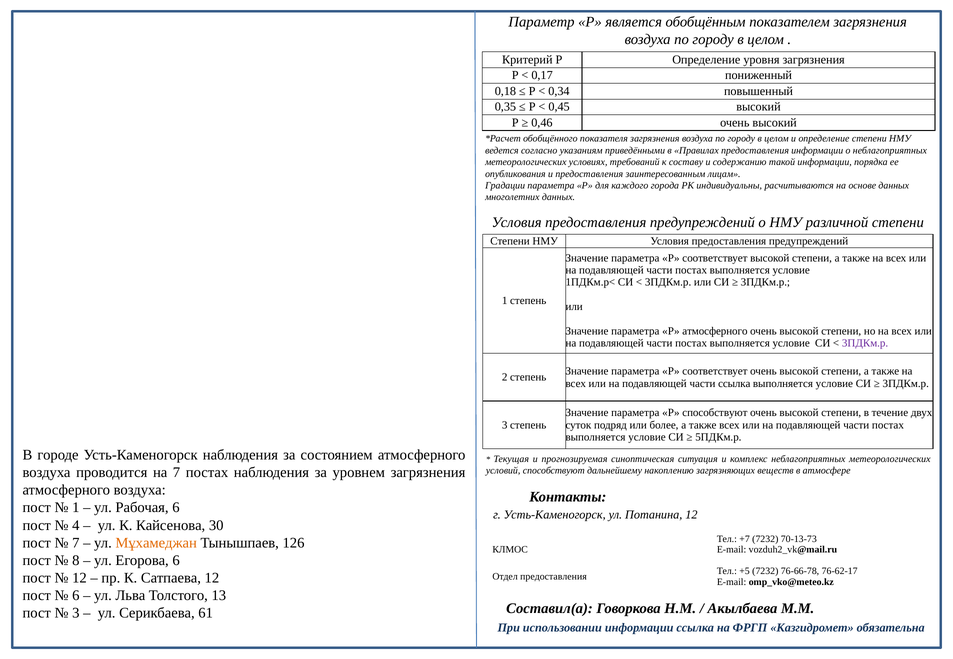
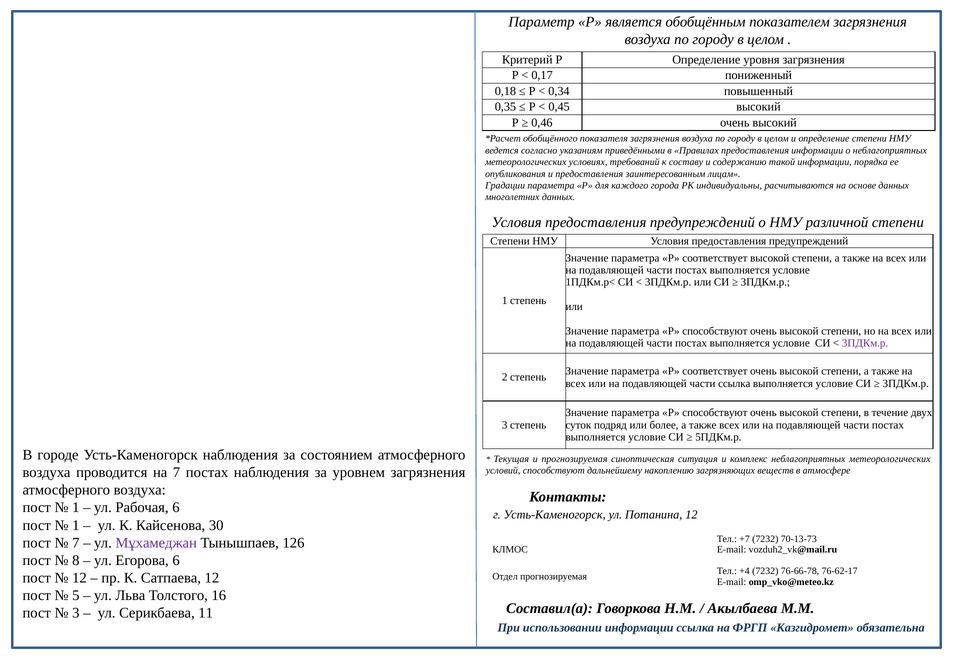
атмосферного: атмосферного -> способствуют (715, 331)
4: 4 -> 1 (76, 526)
Мұхамеджан colour: orange -> purple (156, 543)
+5: +5 -> +4 (745, 572)
Отдел предоставления: предоставления -> прогнозируемая (554, 577)
6: 6 -> 5 (76, 596)
13: 13 -> 16 (219, 596)
61: 61 -> 11 (206, 614)
